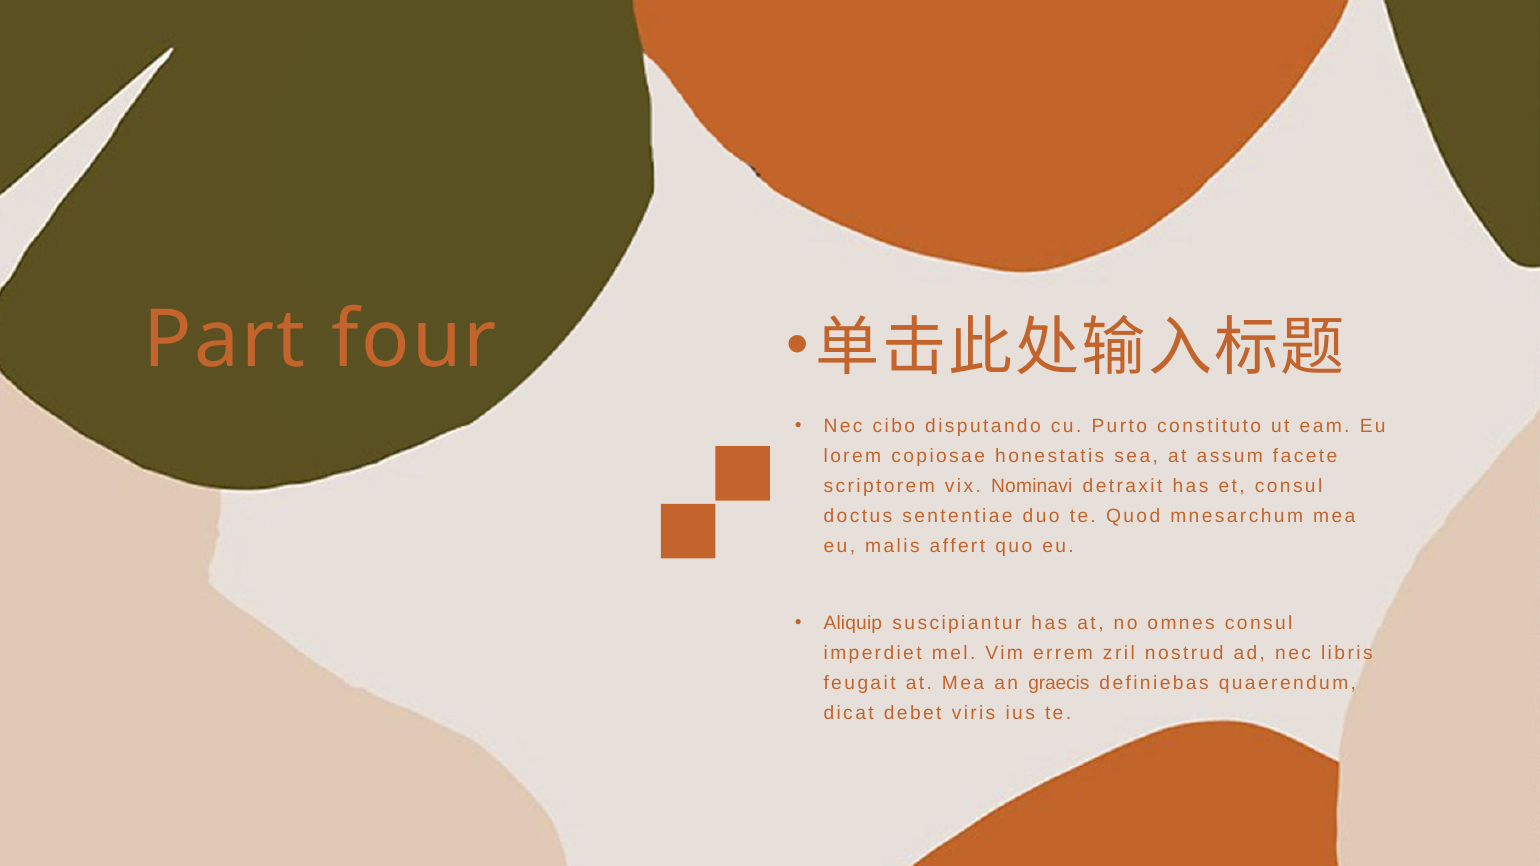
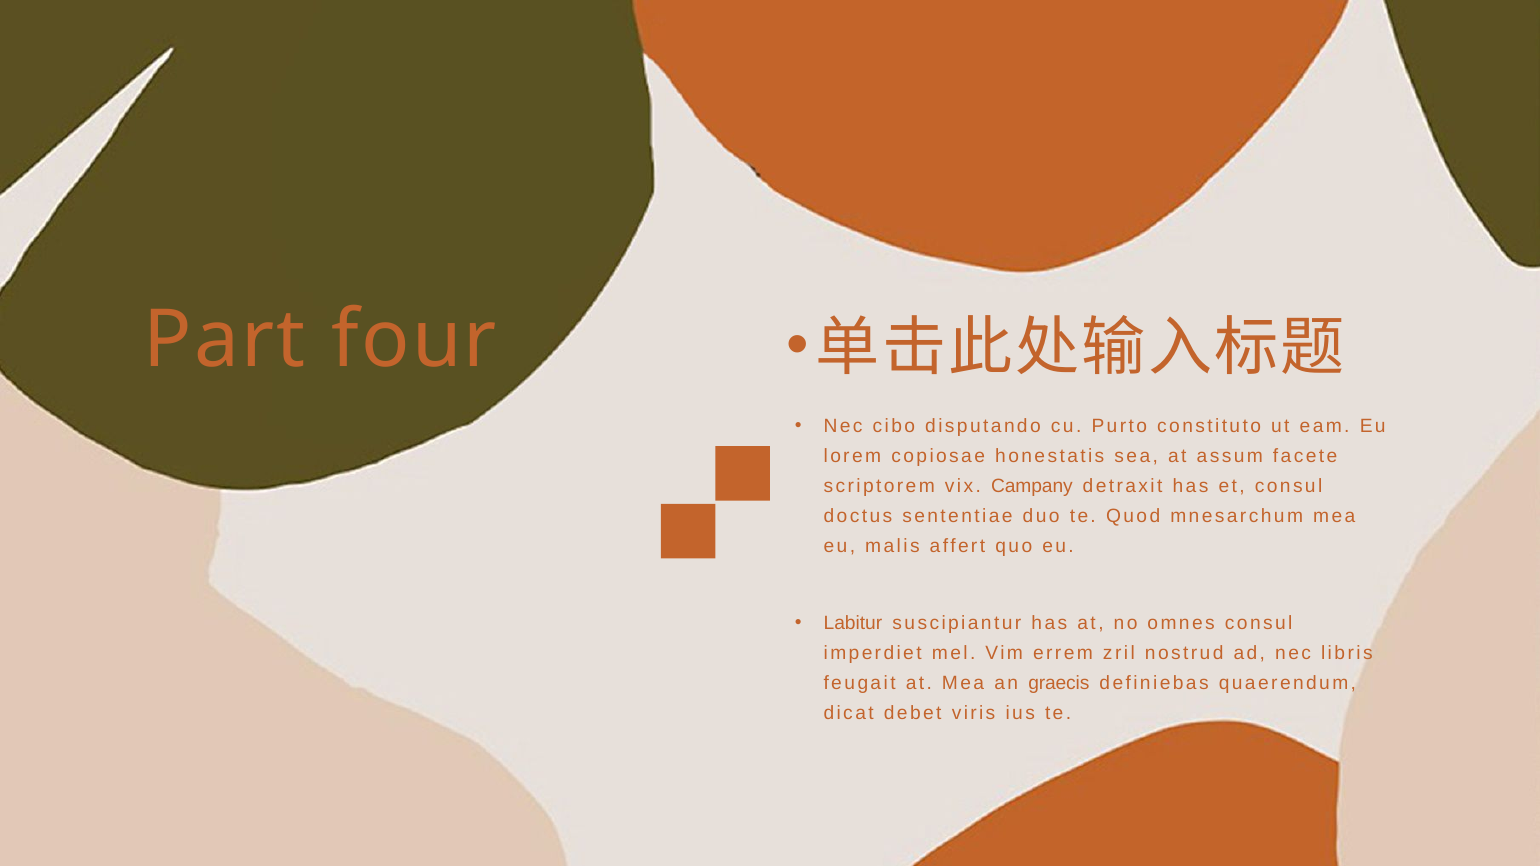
Nominavi: Nominavi -> Campany (1032, 487)
Aliquip: Aliquip -> Labitur (853, 624)
